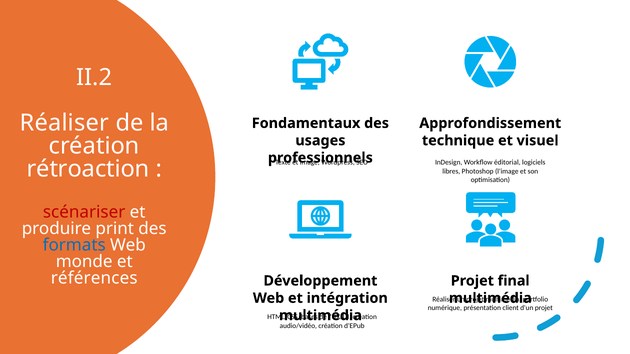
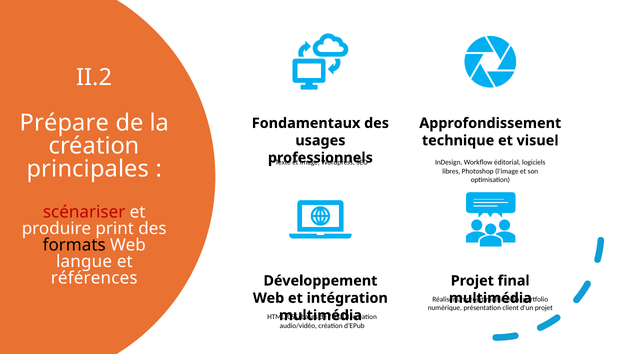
Réaliser: Réaliser -> Prépare (64, 123)
rétroaction: rétroaction -> principales (88, 169)
formats colour: blue -> black (74, 245)
monde: monde -> langue (84, 262)
